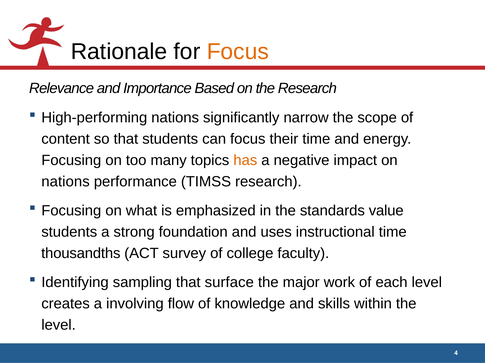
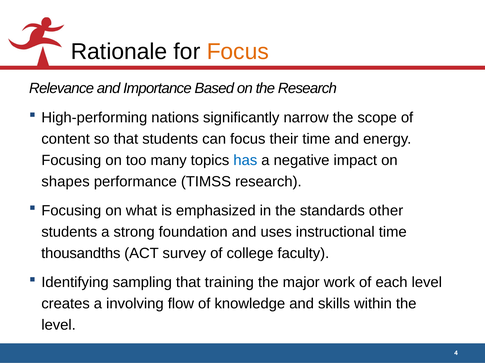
has colour: orange -> blue (245, 161)
nations: nations -> shapes (66, 182)
value: value -> other (386, 211)
surface: surface -> training (229, 283)
